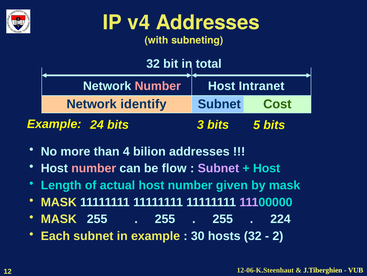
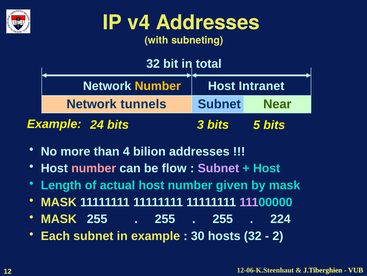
Number colour: pink -> yellow (158, 86)
identify: identify -> tunnels (143, 104)
Cost: Cost -> Near (277, 104)
